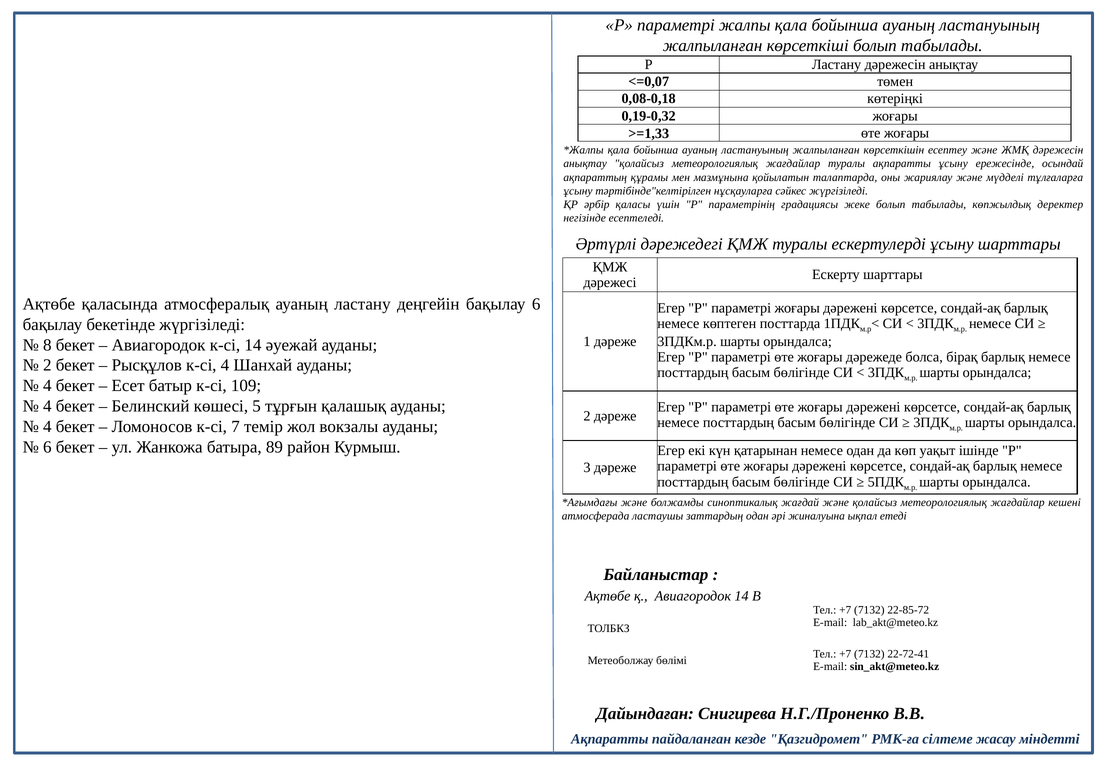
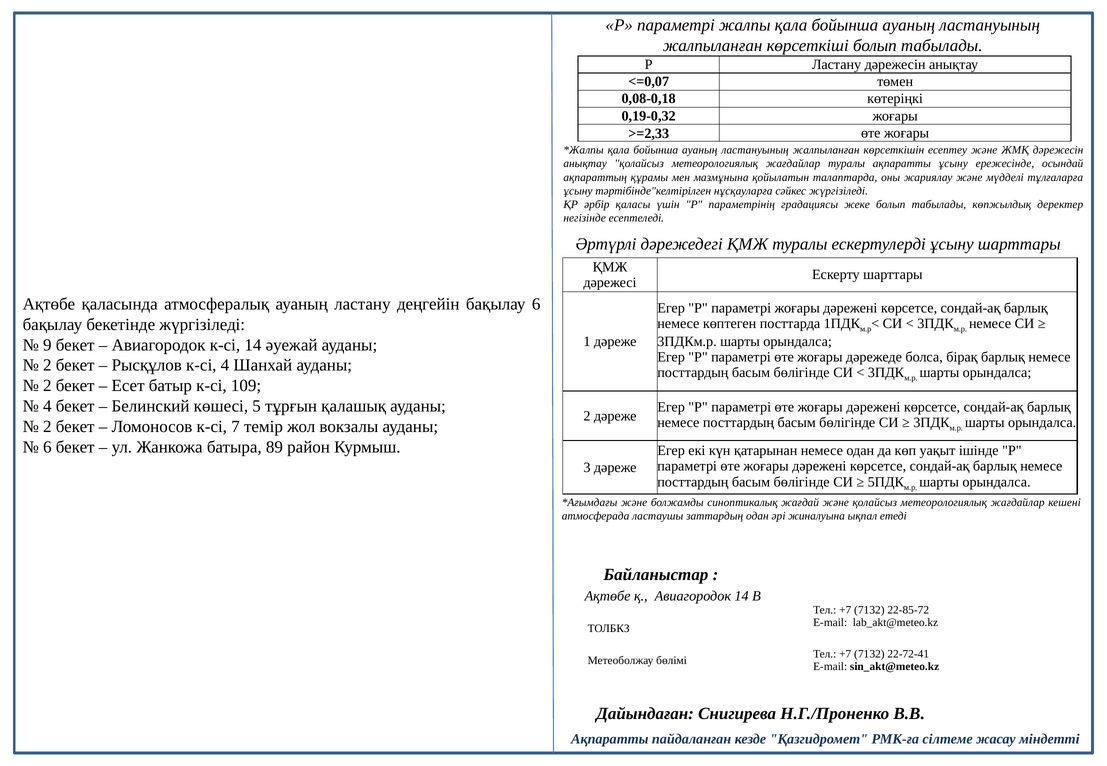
>=1,33: >=1,33 -> >=2,33 (649, 134)
8: 8 -> 9 (47, 345)
4: 4 -> 2 (47, 386)
4: 4 -> 2 (47, 427)
